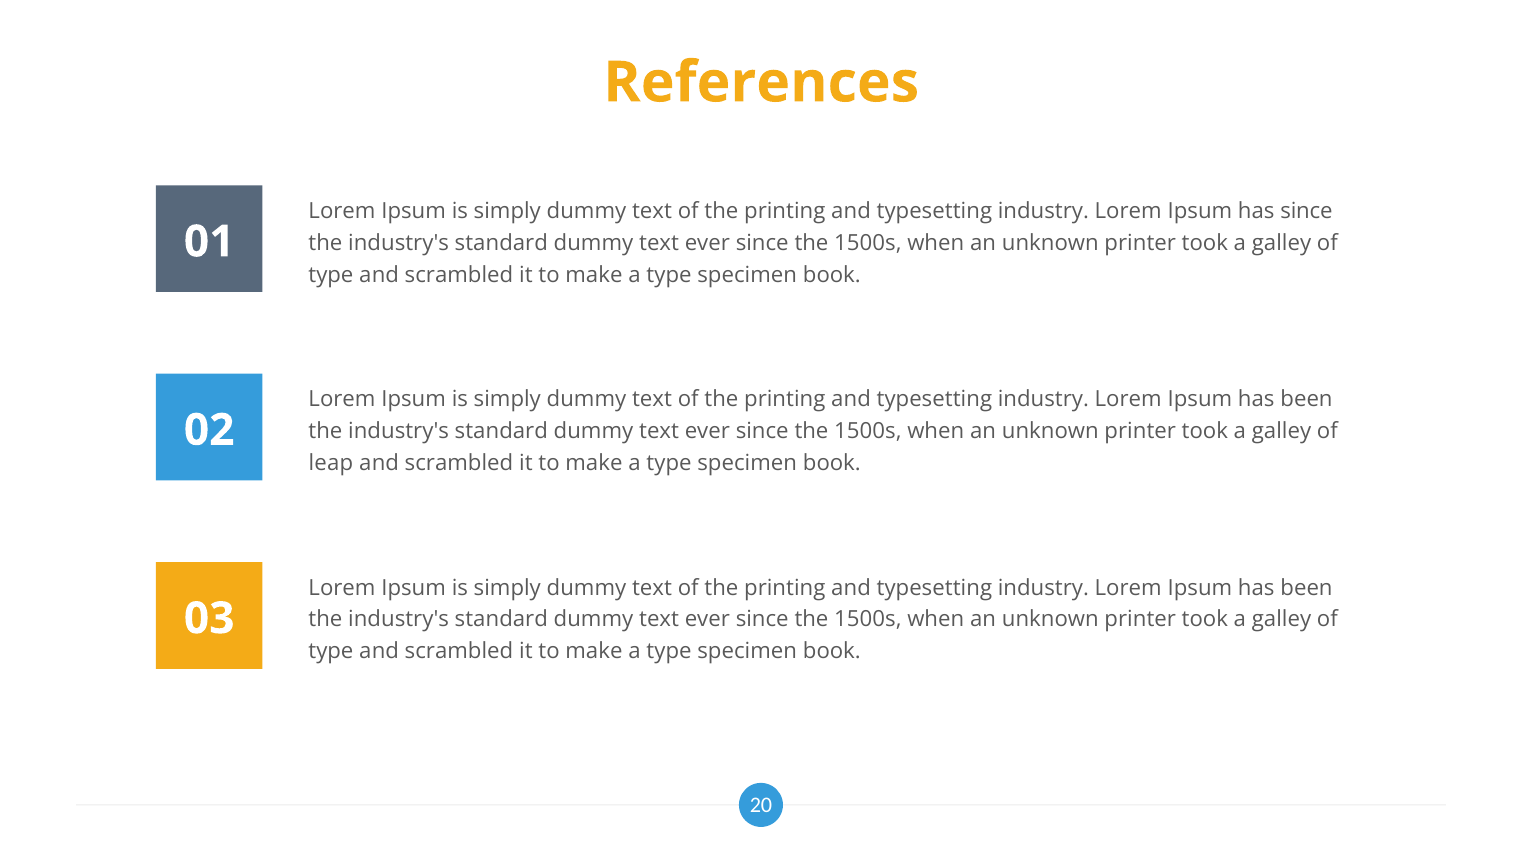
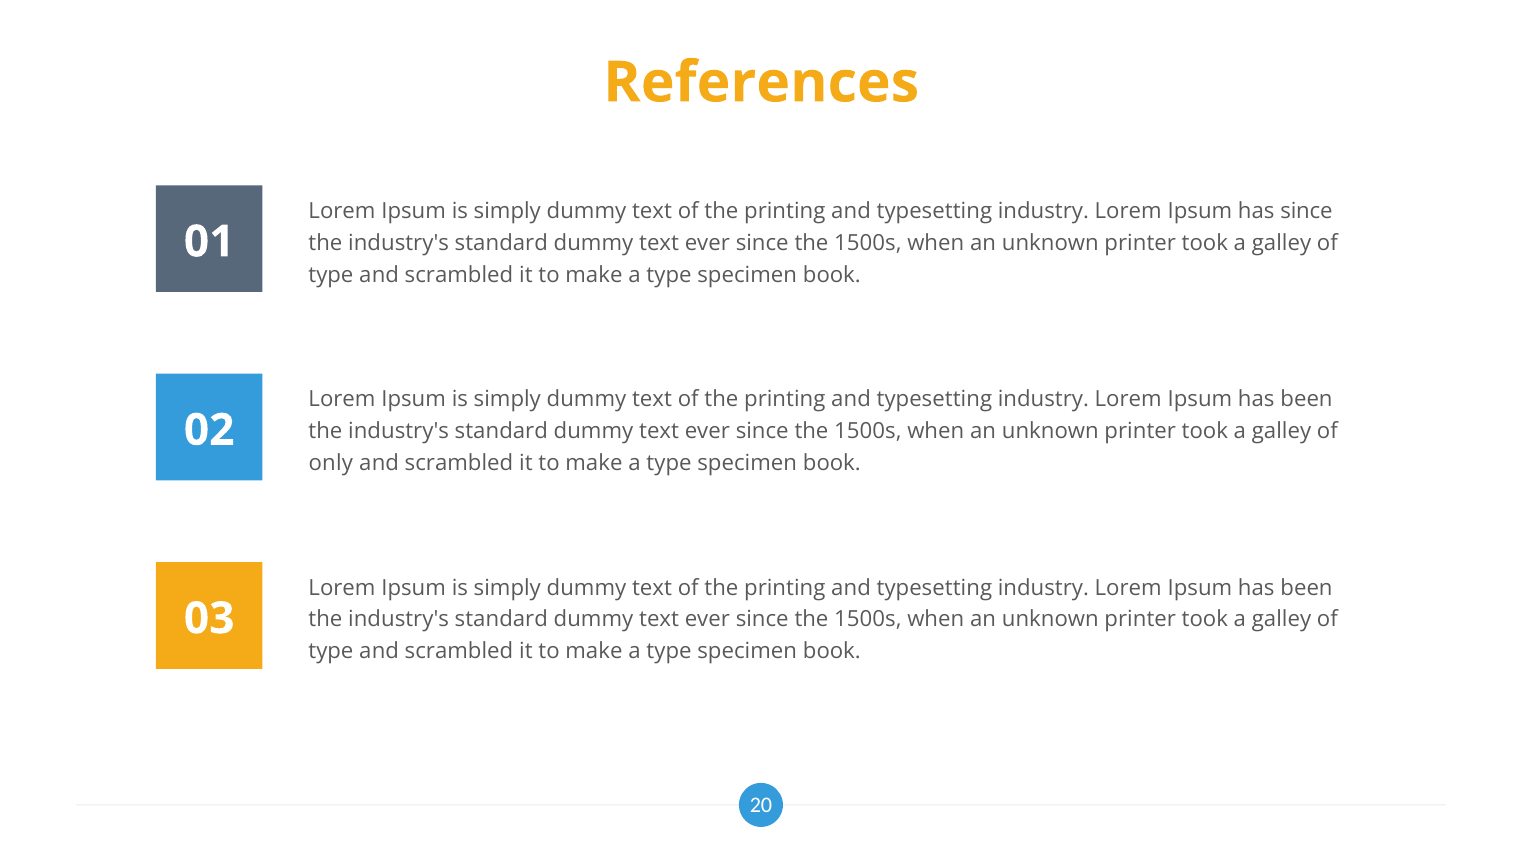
leap: leap -> only (331, 463)
